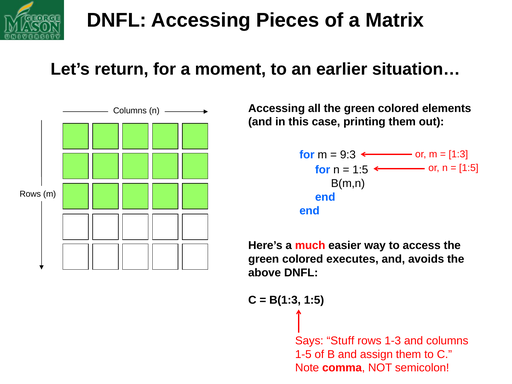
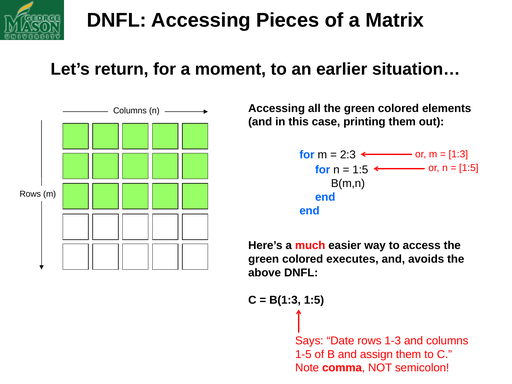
9:3: 9:3 -> 2:3 (348, 155)
Stuff: Stuff -> Date (340, 341)
